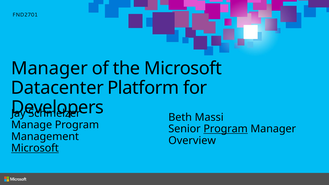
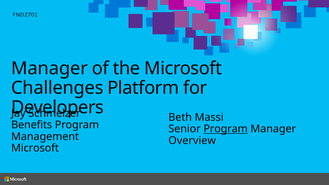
Datacenter: Datacenter -> Challenges (57, 88)
Manage: Manage -> Benefits (32, 125)
Microsoft underline: present -> none (35, 148)
